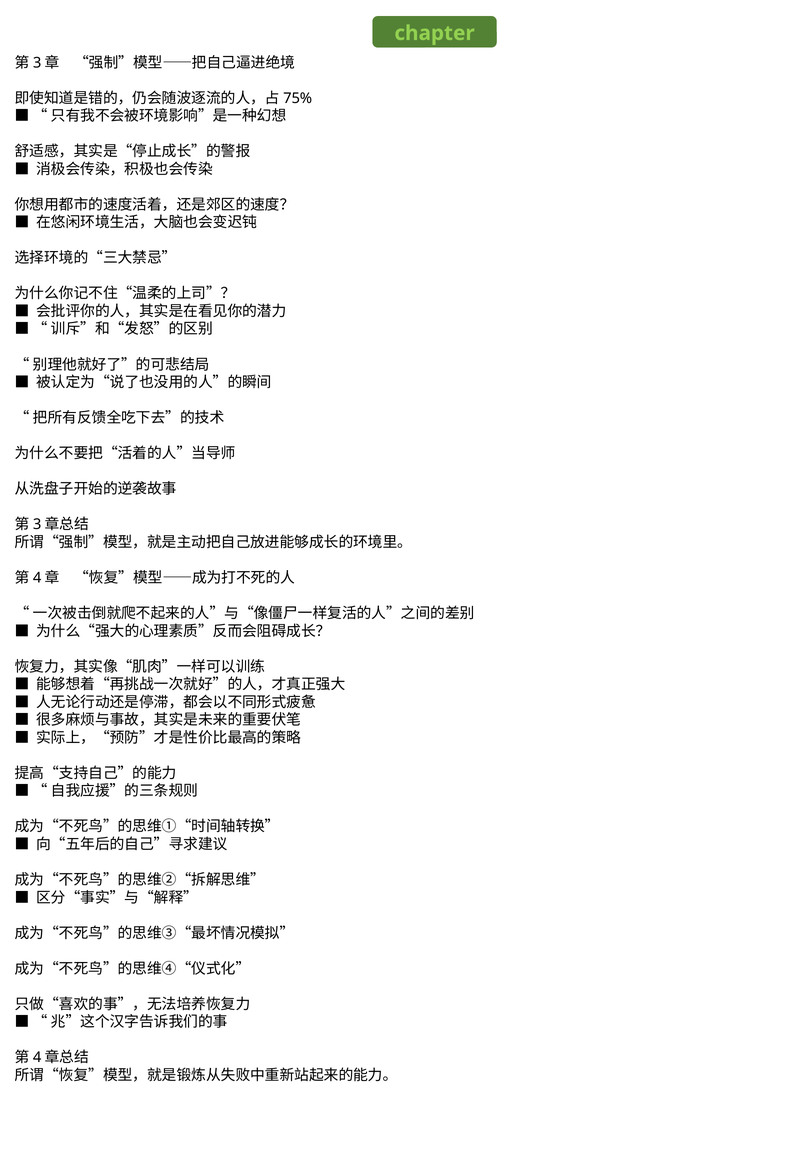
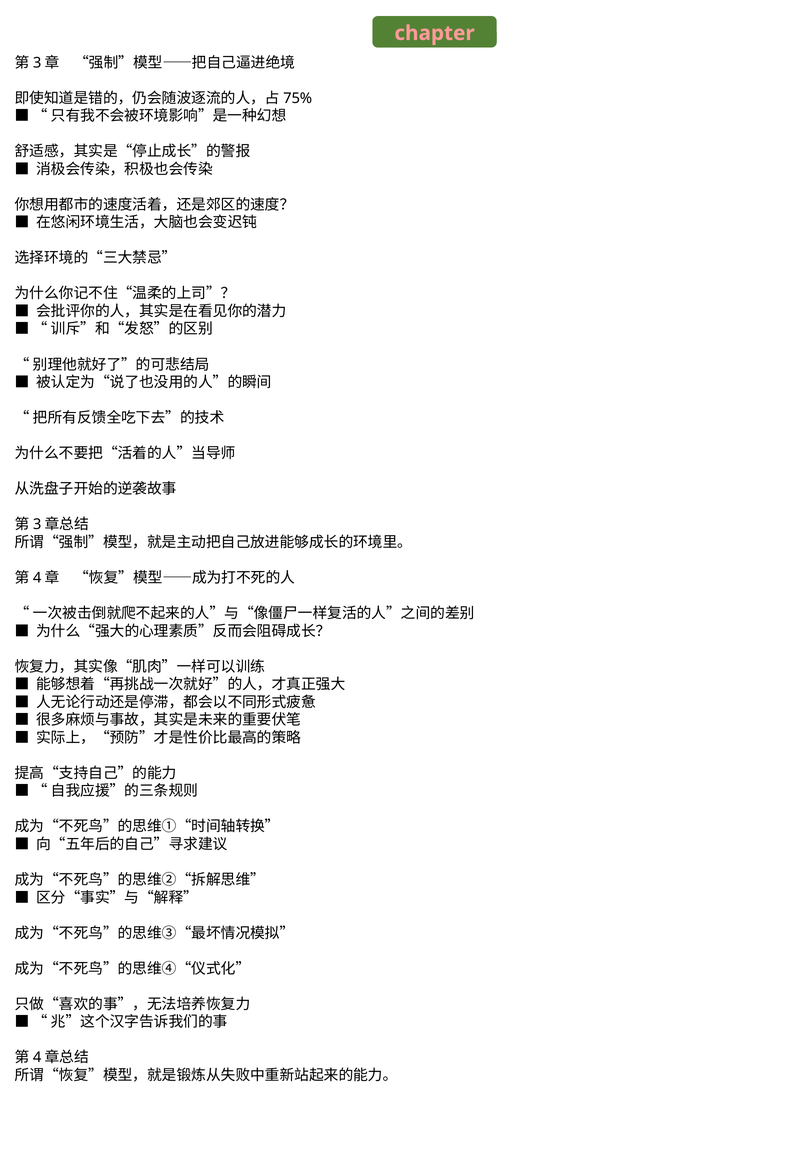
chapter colour: light green -> pink (435, 33)
